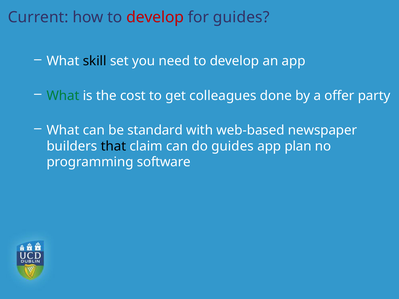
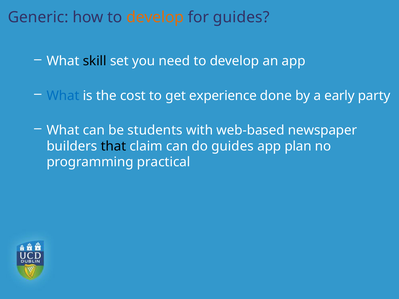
Current: Current -> Generic (38, 17)
develop colour: red -> orange (155, 17)
What colour: green -> blue (63, 96)
colleagues: colleagues -> experience (223, 96)
offer: offer -> early (339, 96)
standard: standard -> students (155, 130)
software: software -> practical (164, 162)
